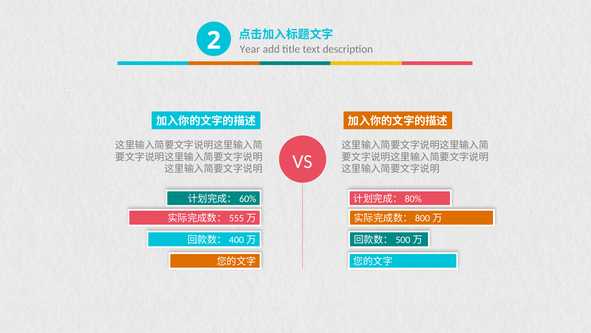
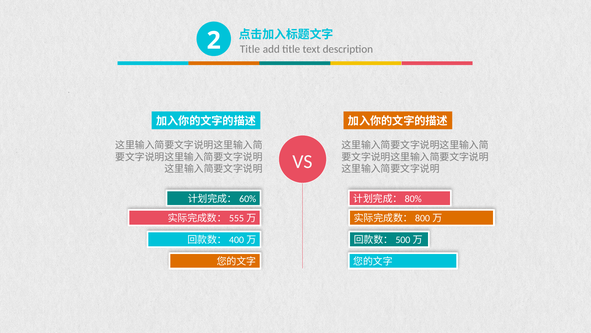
Year: Year -> Title (250, 49)
